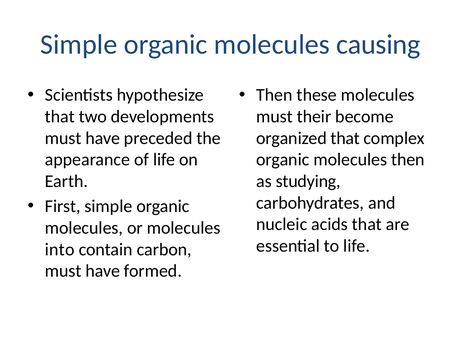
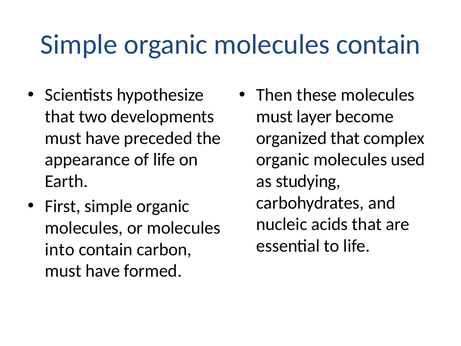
molecules causing: causing -> contain (378, 45)
their: their -> layer (314, 117)
molecules then: then -> used (408, 160)
